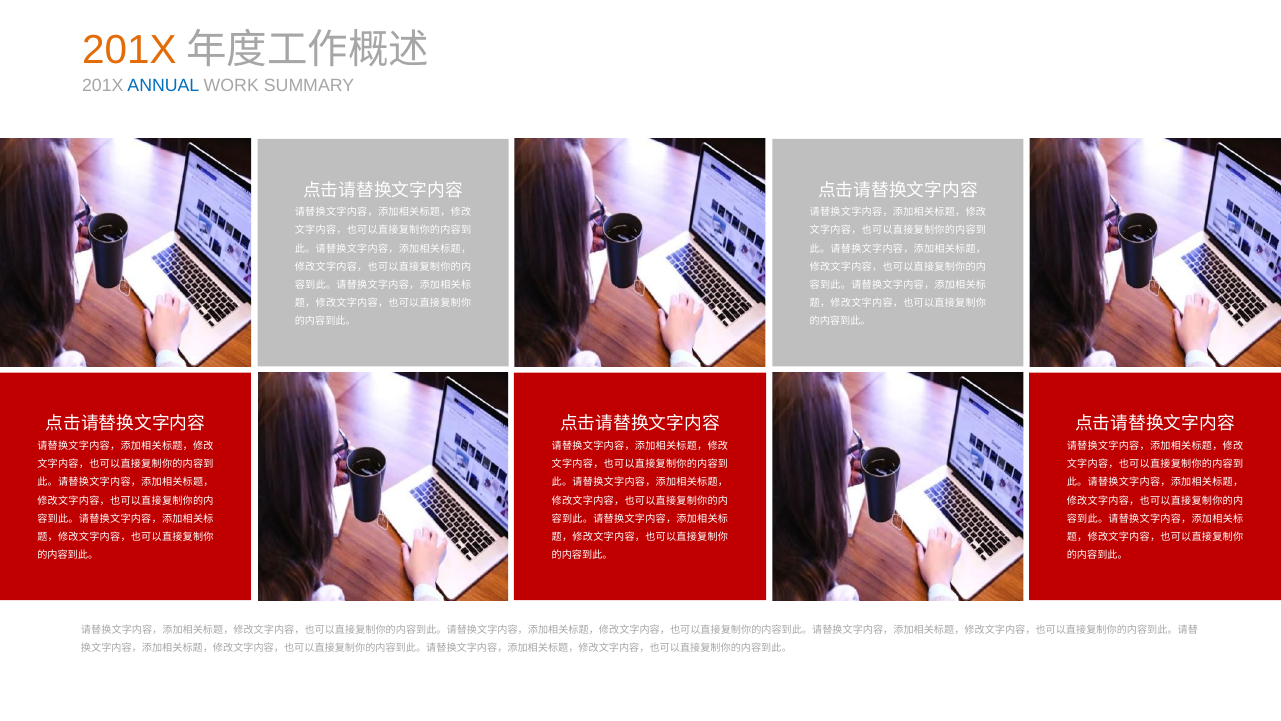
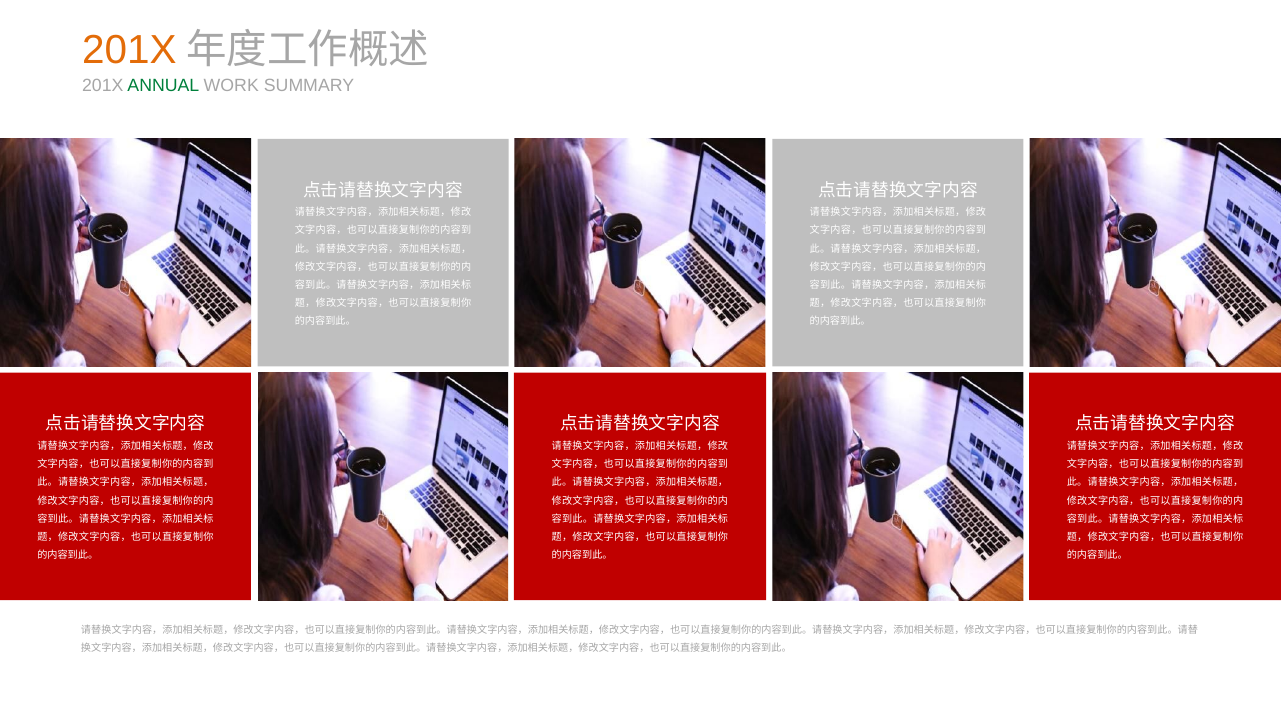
ANNUAL colour: blue -> green (163, 86)
